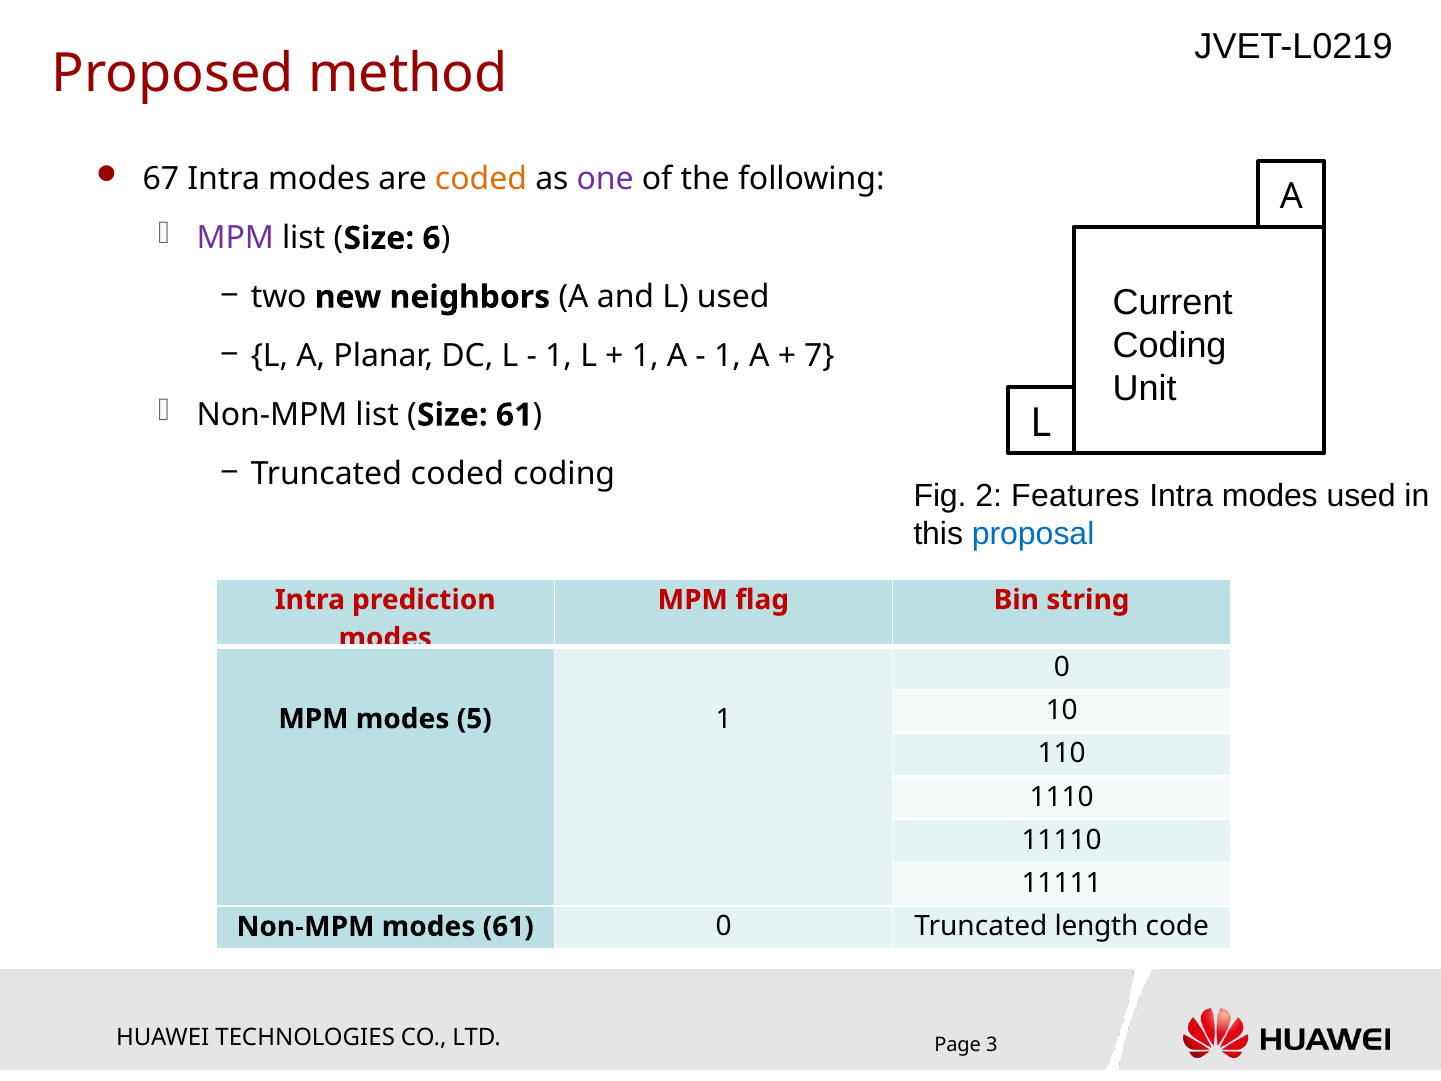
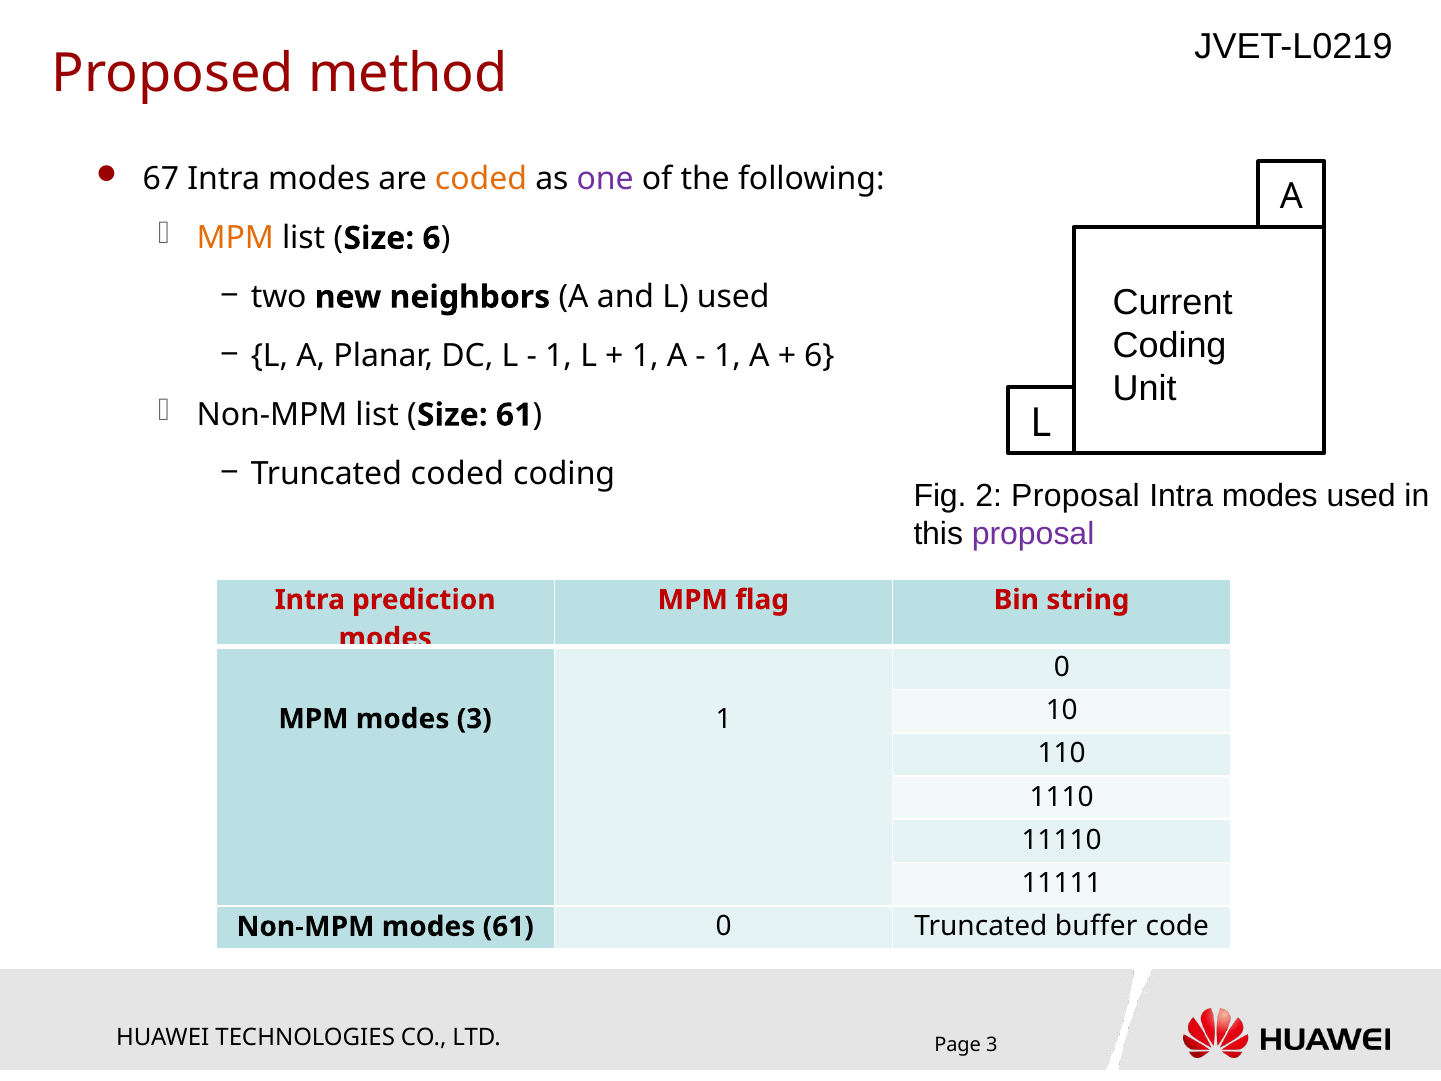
MPM colour: purple -> orange (235, 238)
7: 7 -> 6 (819, 356)
2 Features: Features -> Proposal (1075, 496)
proposal colour: blue -> purple (1033, 534)
modes 5: 5 -> 3 (474, 719)
length: length -> buffer (1096, 926)
